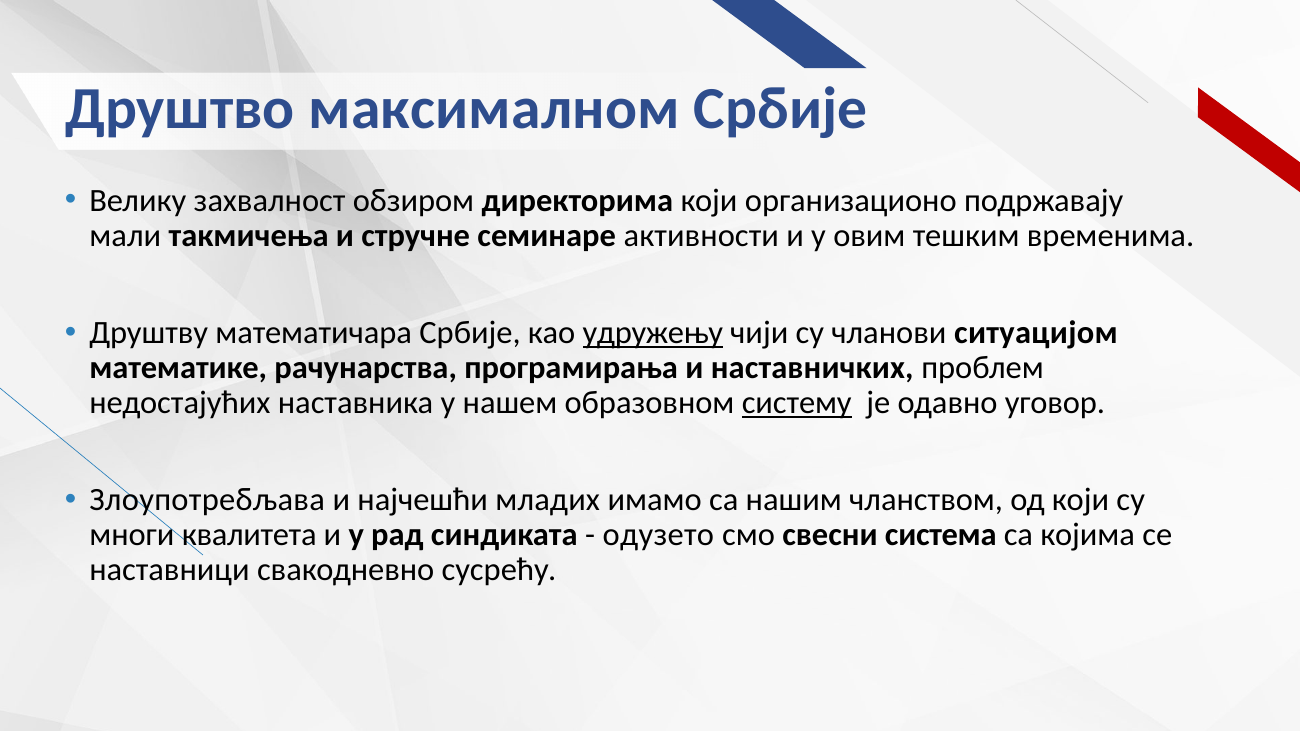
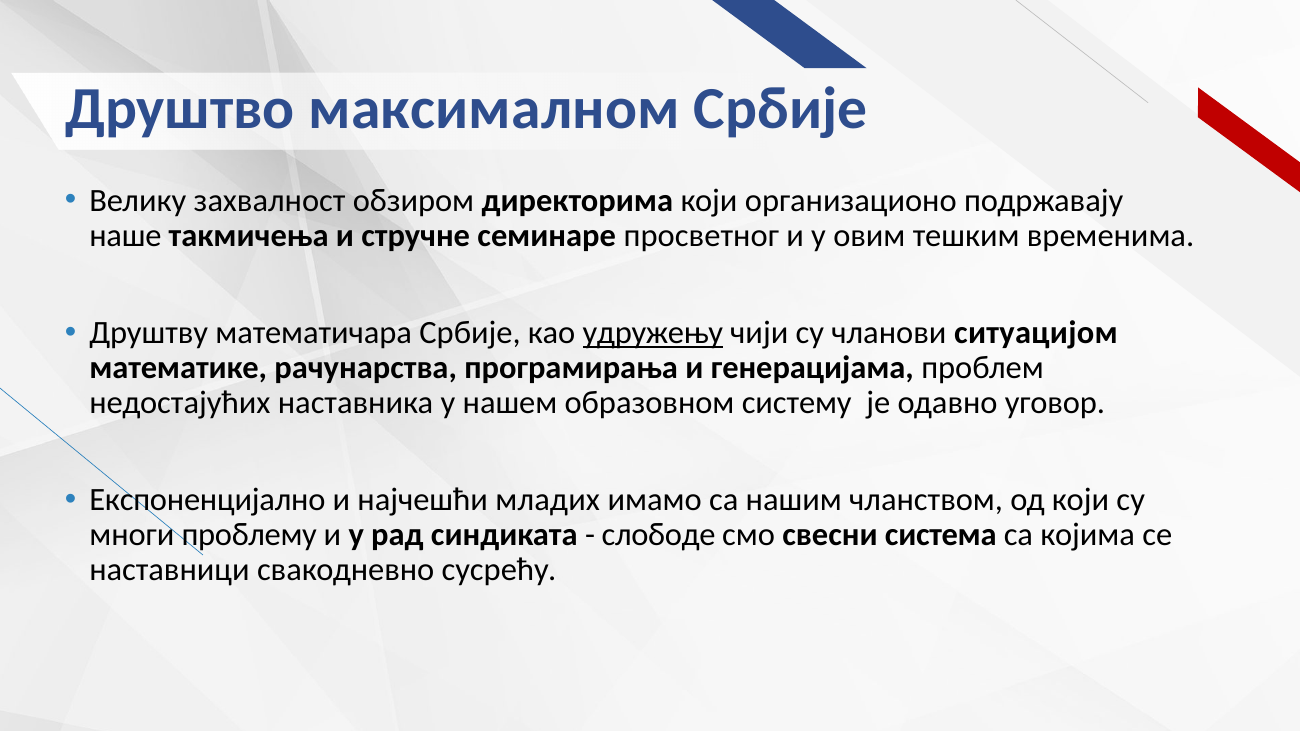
мали: мали -> наше (125, 236)
активности: активности -> просветног (701, 236)
наставничких: наставничких -> генерацијама (812, 368)
систему underline: present -> none (797, 403)
Злоупотребљава: Злоупотребљава -> Експоненцијално (207, 500)
квалитета: квалитета -> проблему (249, 535)
одузето: одузето -> слободе (659, 535)
